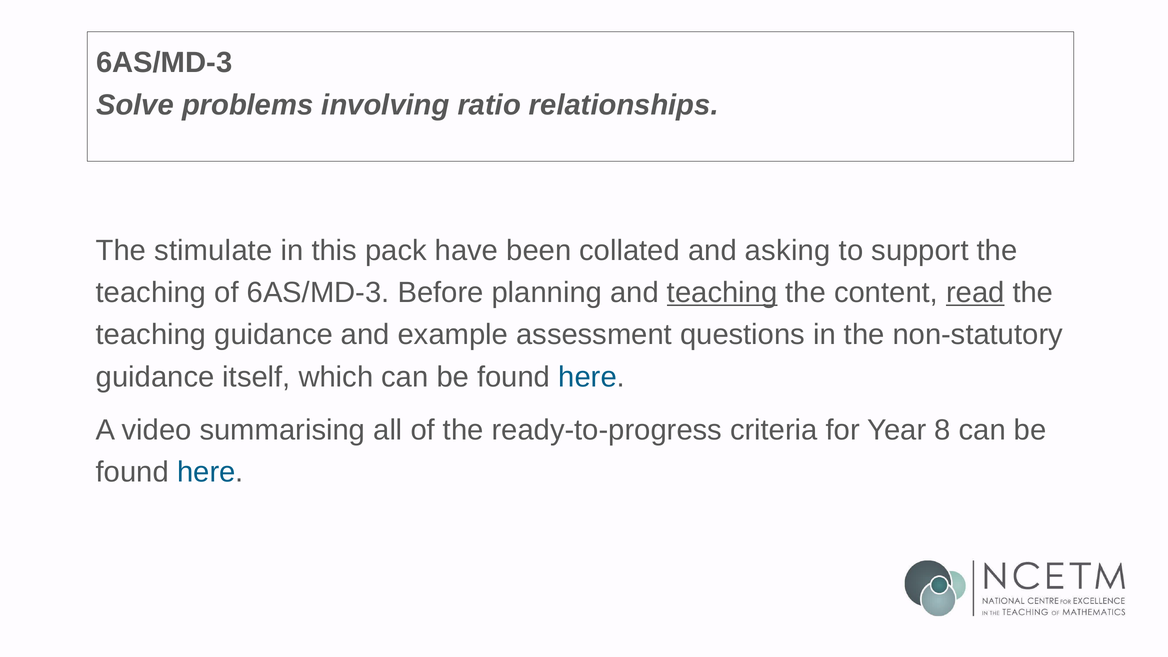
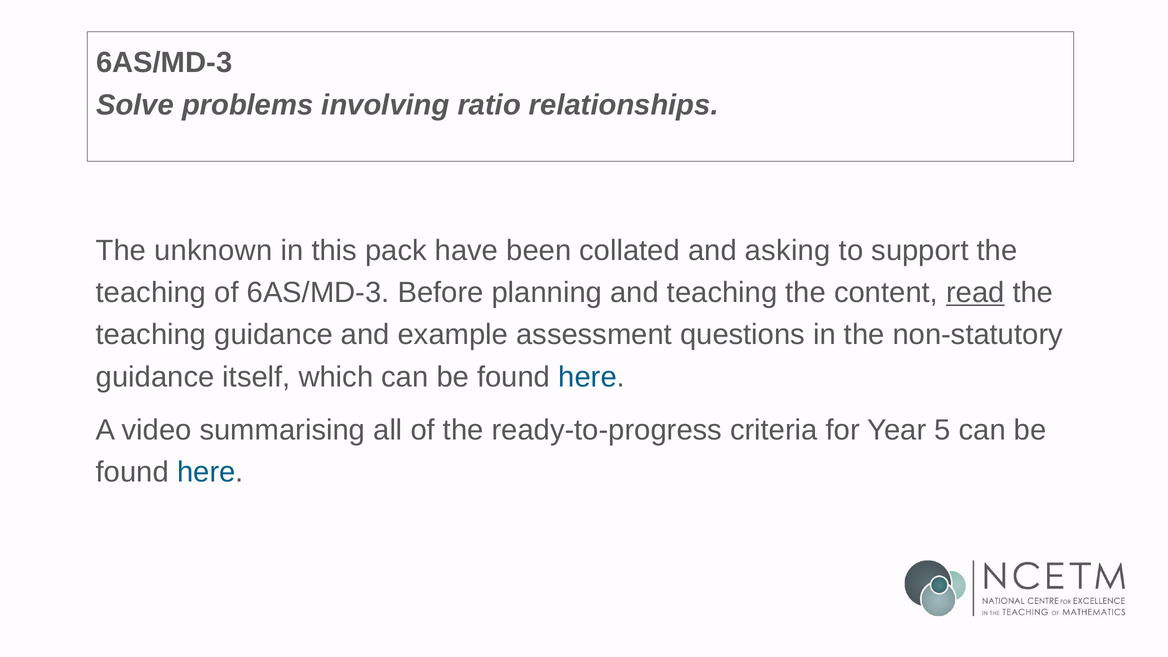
stimulate: stimulate -> unknown (213, 251)
teaching underline: present -> none (722, 293)
8: 8 -> 5 (943, 430)
